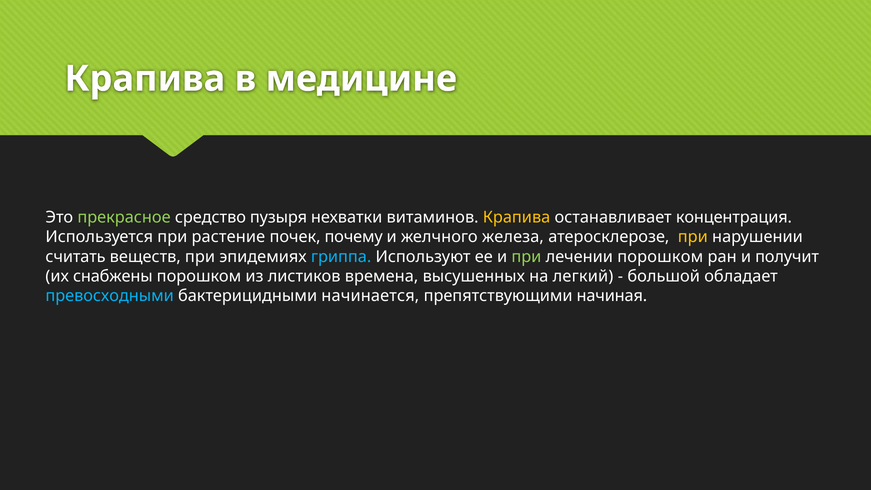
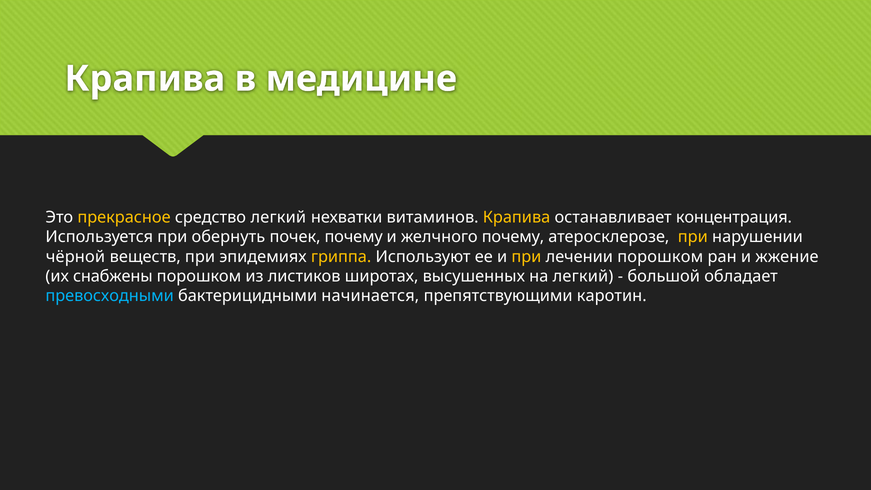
прекрасное colour: light green -> yellow (124, 217)
средство пузыря: пузыря -> легкий (278, 217)
растение: растение -> обернуть (228, 237)
желчного железа: железа -> почему (513, 237)
считать: считать -> чёрной (75, 257)
гриппа colour: light blue -> yellow (341, 257)
при colour: light green -> yellow (526, 257)
получит: получит -> жжение (787, 257)
времена: времена -> широтах (382, 276)
начиная: начиная -> каротин (612, 296)
